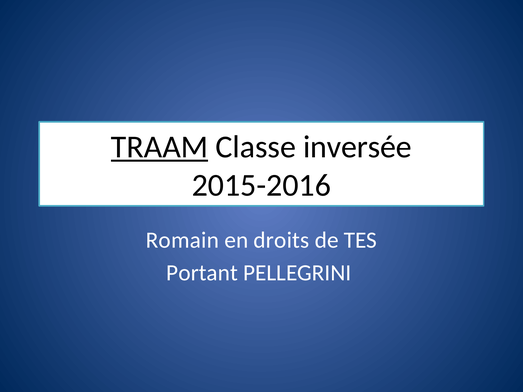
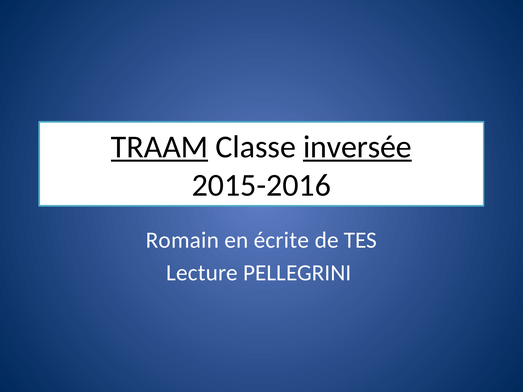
inversée underline: none -> present (357, 147)
droits: droits -> écrite (281, 240)
Portant: Portant -> Lecture (202, 273)
